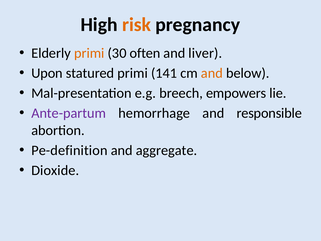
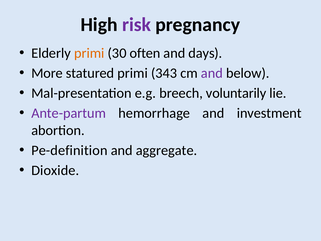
risk colour: orange -> purple (137, 25)
liver: liver -> days (205, 53)
Upon: Upon -> More (47, 73)
141: 141 -> 343 (164, 73)
and colour: orange -> purple (212, 73)
empowers: empowers -> voluntarily (236, 93)
responsible: responsible -> investment (269, 113)
